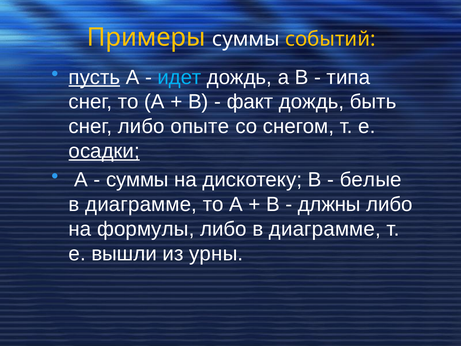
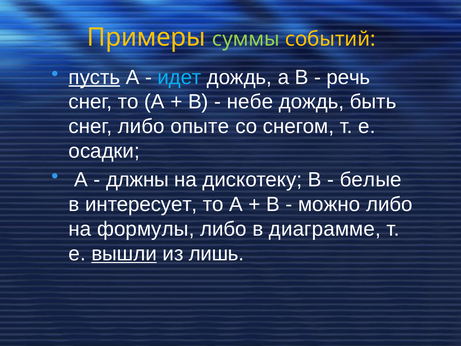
суммы colour: white -> light green (246, 39)
типа: типа -> речь (348, 77)
факт: факт -> небе (250, 102)
осадки underline: present -> none (104, 151)
суммы: суммы -> длжны (137, 180)
диаграмме: диаграмме -> интересует (141, 204)
длжны: длжны -> можно (329, 204)
вышли underline: none -> present (124, 253)
урны: урны -> лишь (216, 253)
